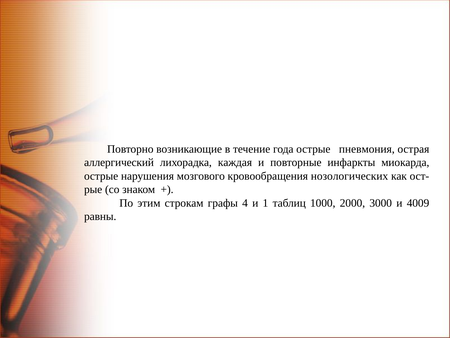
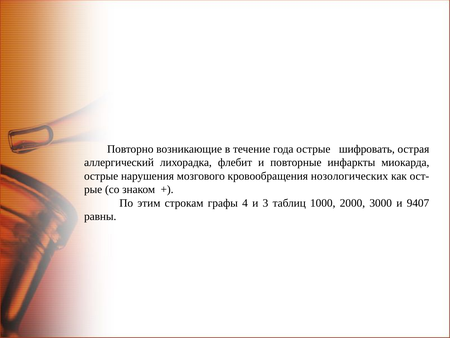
пневмония: пневмония -> шифровать (367, 149)
каждая: каждая -> флебит (235, 162)
1: 1 -> 3 (265, 203)
4009: 4009 -> 9407 (418, 203)
